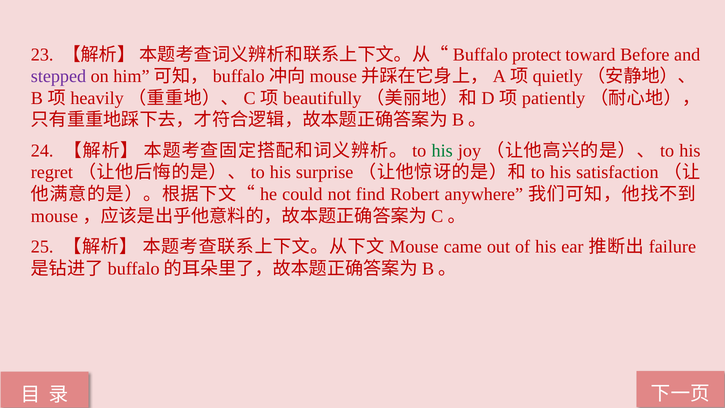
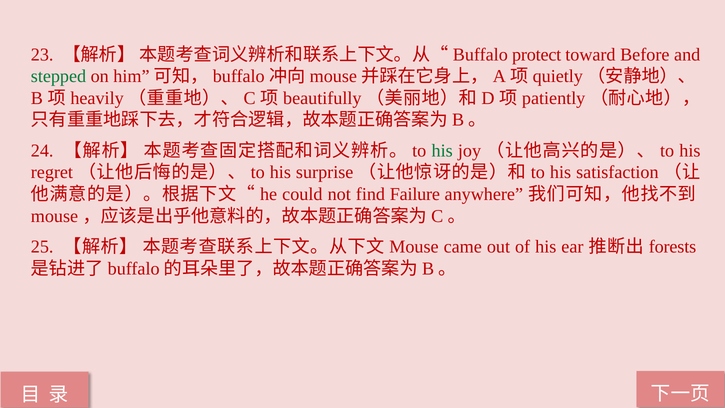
stepped colour: purple -> green (58, 76)
Robert: Robert -> Failure (415, 194)
failure: failure -> forests (672, 247)
